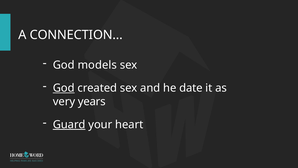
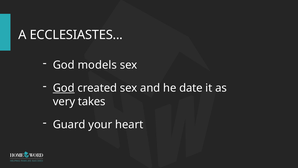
CONNECTION: CONNECTION -> ECCLESIASTES (76, 35)
years: years -> takes (92, 101)
Guard underline: present -> none (69, 124)
